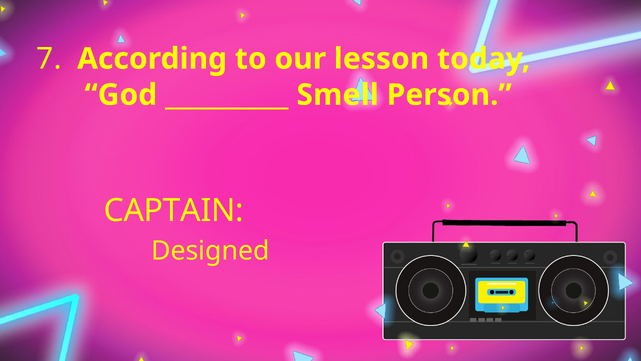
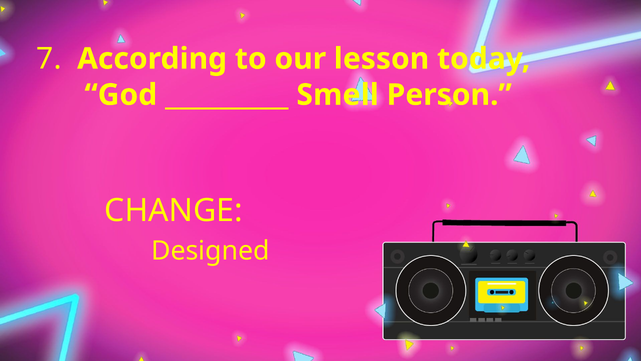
CAPTAIN: CAPTAIN -> CHANGE (174, 211)
